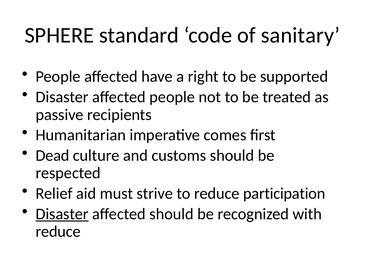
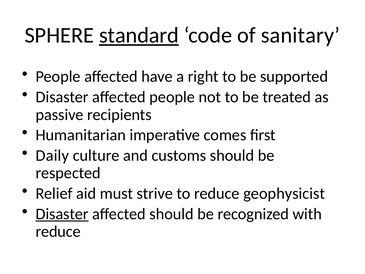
standard underline: none -> present (139, 35)
Dead: Dead -> Daily (52, 155)
participation: participation -> geophysicist (284, 193)
